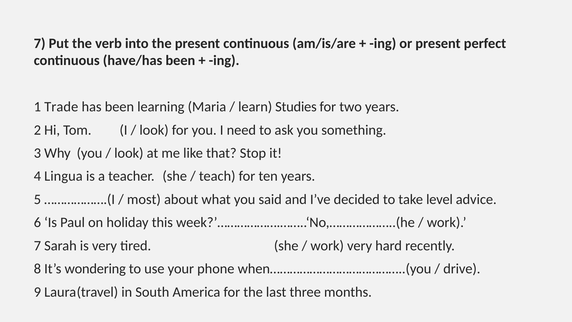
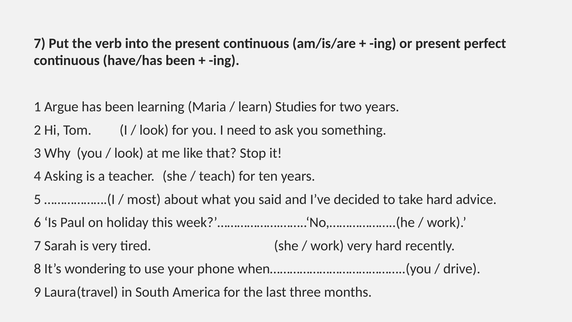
Trade: Trade -> Argue (61, 107)
Lingua: Lingua -> Asking (63, 176)
take level: level -> hard (439, 199)
